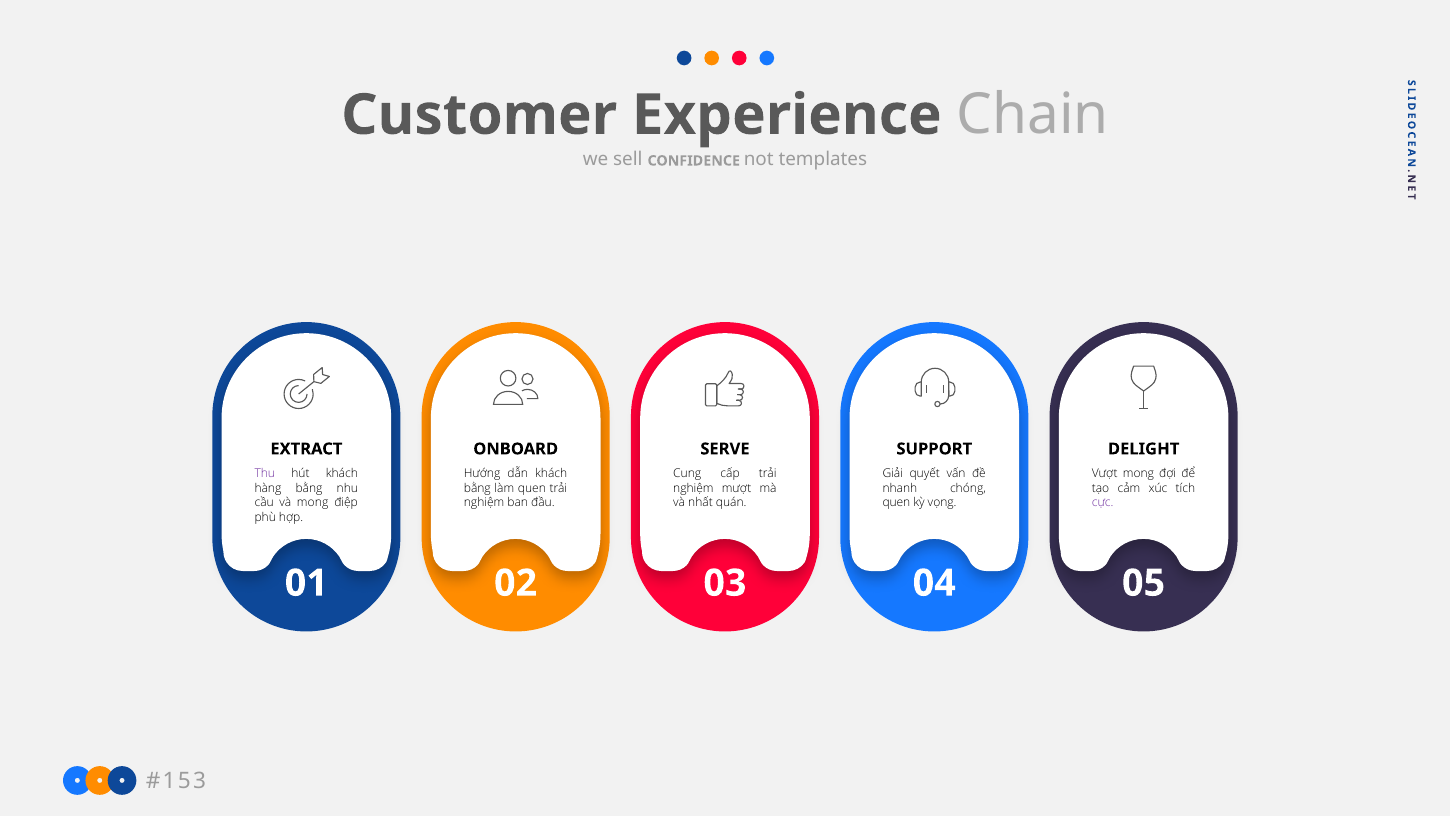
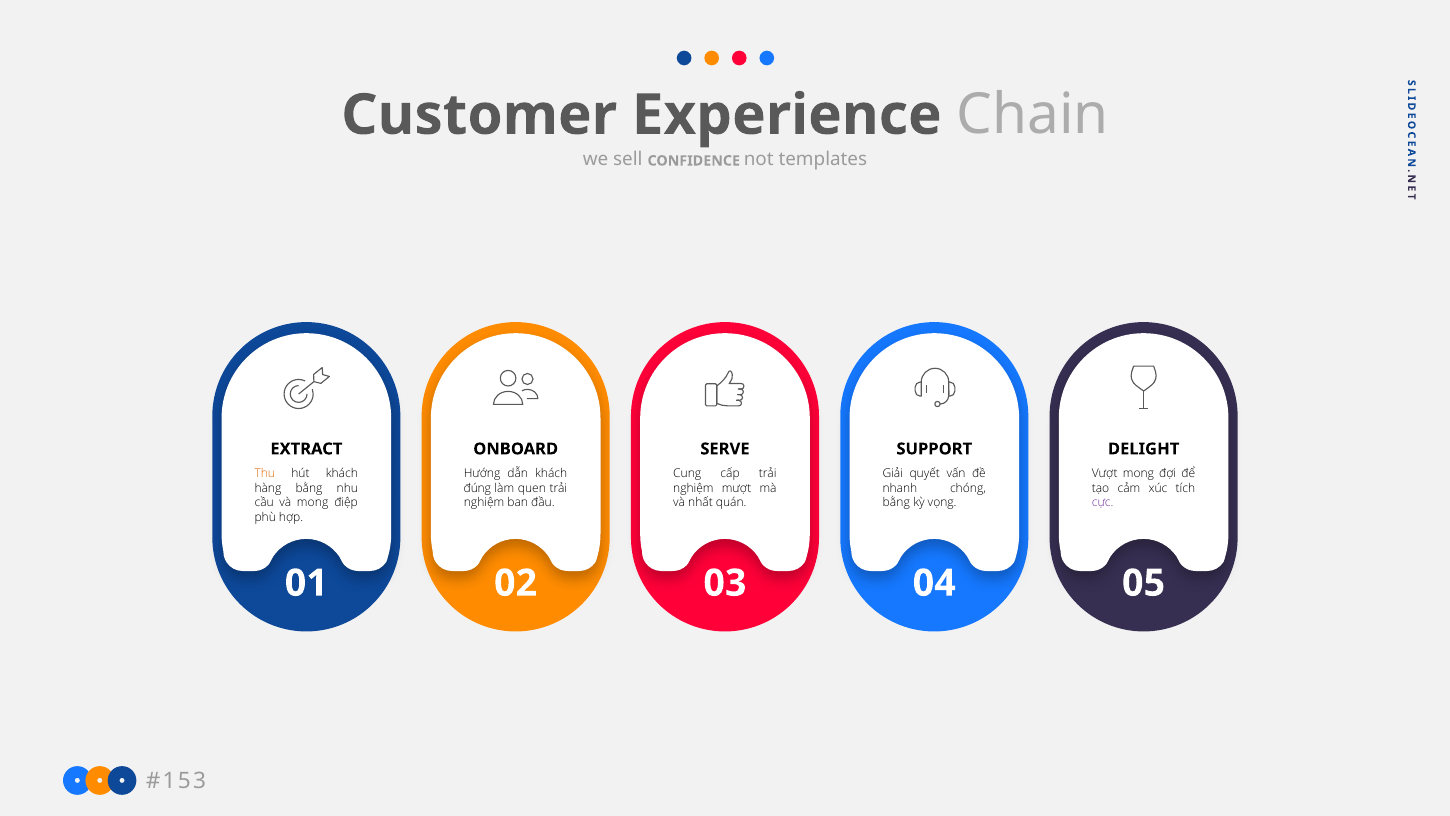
Thu colour: purple -> orange (265, 474)
bằng: bằng -> đúng (477, 488)
quen: quen -> bằng (896, 503)
